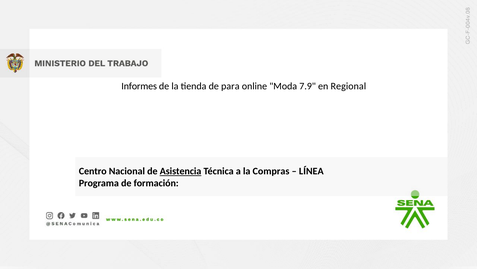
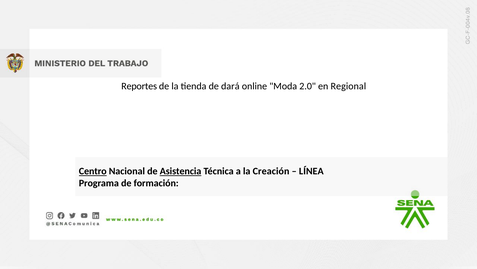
Informes: Informes -> Reportes (139, 86)
para: para -> dará (230, 86)
7.9: 7.9 -> 2.0 (308, 86)
Centro underline: none -> present (93, 171)
Compras: Compras -> Creación (271, 171)
